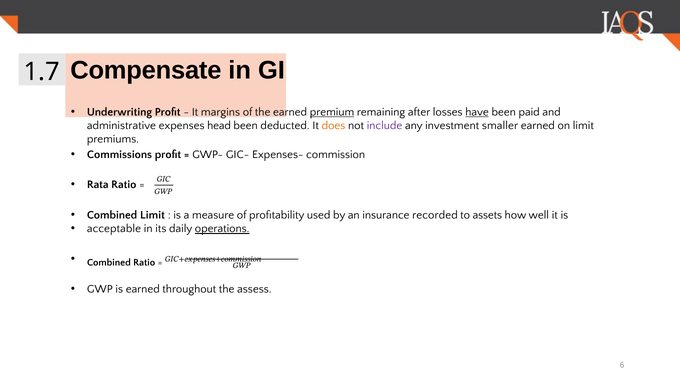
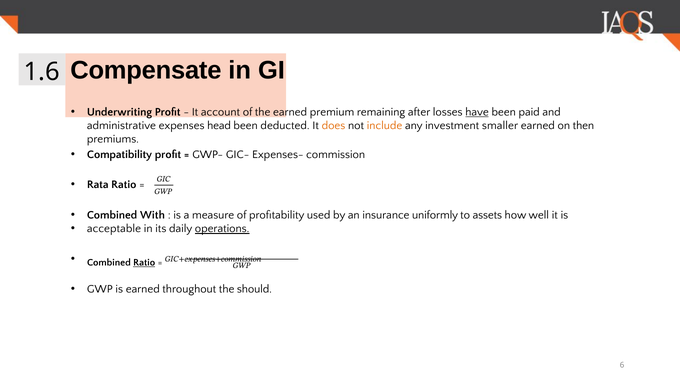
1.7: 1.7 -> 1.6 (42, 72)
margins: margins -> account (221, 112)
premium underline: present -> none (332, 112)
include colour: purple -> orange (385, 126)
on limit: limit -> then (583, 126)
Commissions: Commissions -> Compatibility (120, 155)
Combined Limit: Limit -> With (153, 215)
recorded: recorded -> uniformly (435, 215)
Ratio underline: none -> present (144, 263)
assess: assess -> should (254, 289)
